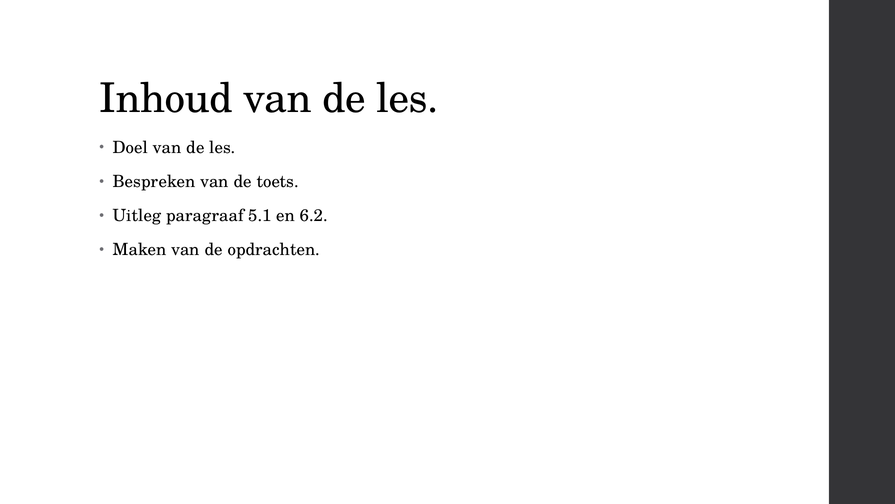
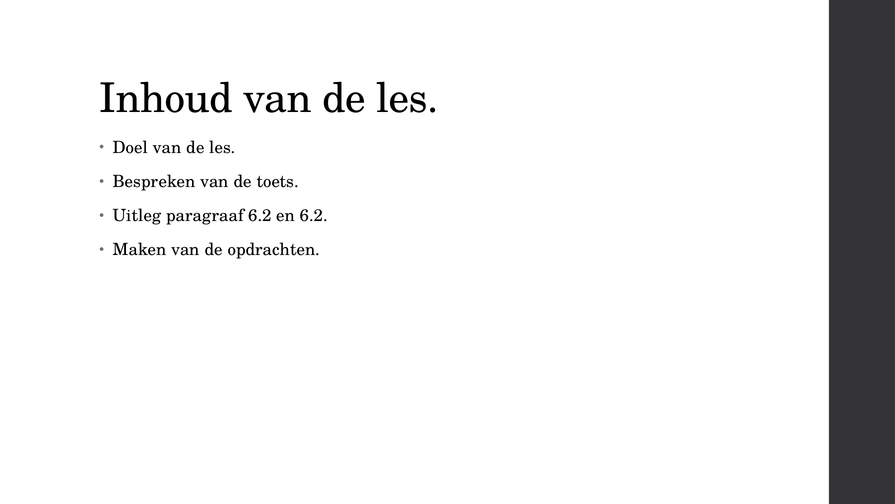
paragraaf 5.1: 5.1 -> 6.2 (260, 215)
